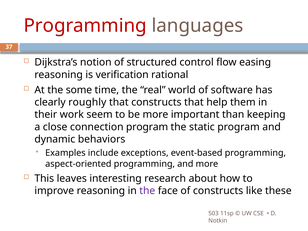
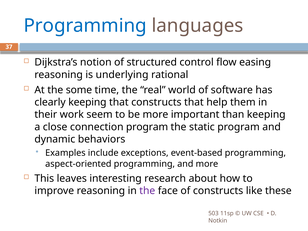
Programming colour: red -> blue (85, 26)
verification: verification -> underlying (122, 75)
clearly roughly: roughly -> keeping (87, 102)
